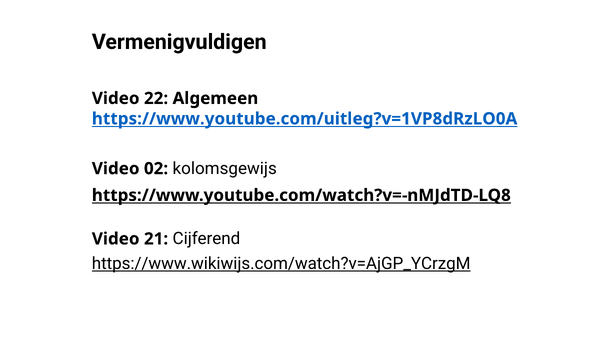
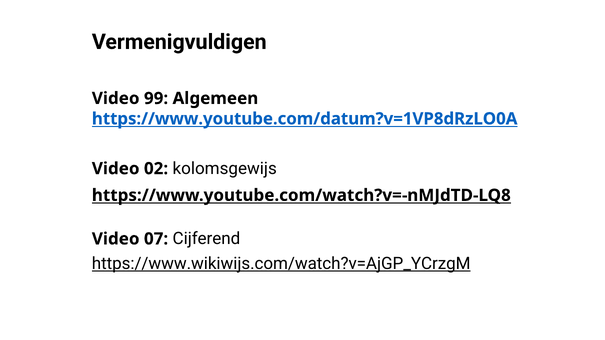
22: 22 -> 99 (156, 98)
https://www.youtube.com/uitleg?v=1VP8dRzLO0A: https://www.youtube.com/uitleg?v=1VP8dRzLO0A -> https://www.youtube.com/datum?v=1VP8dRzLO0A (305, 119)
21: 21 -> 07 (156, 239)
